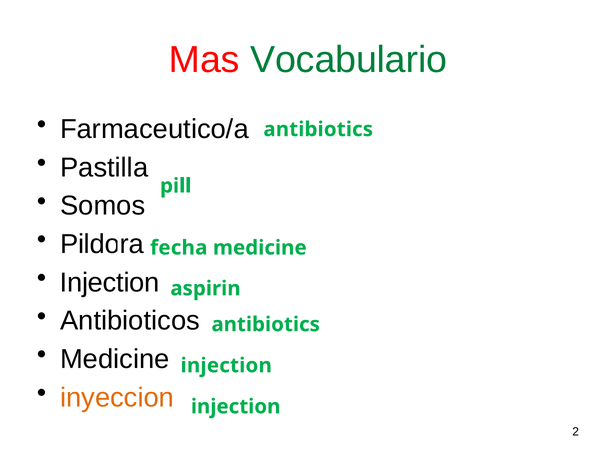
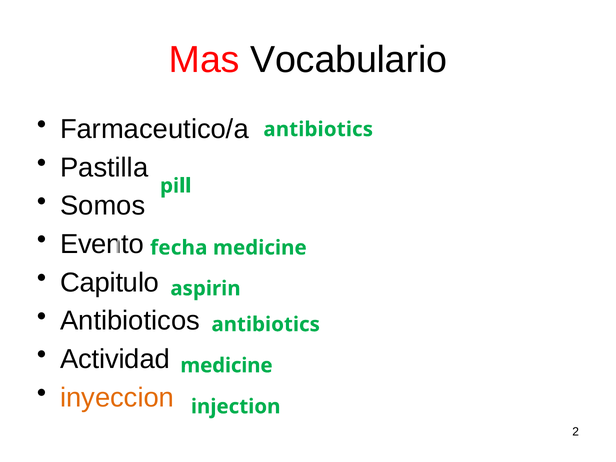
Vocabulario colour: green -> black (349, 60)
Pildora: Pildora -> Evento (102, 244)
Injection: Injection -> Capitulo (110, 283)
Medicine: Medicine -> Actividad (115, 359)
injection: injection -> medicine (226, 366)
